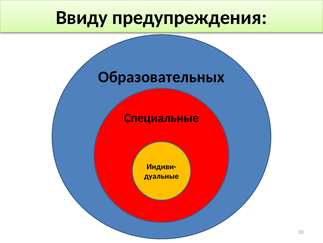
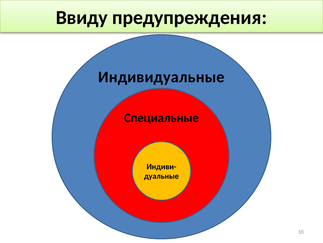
Образовательных: Образовательных -> Индивидуальные (161, 77)
